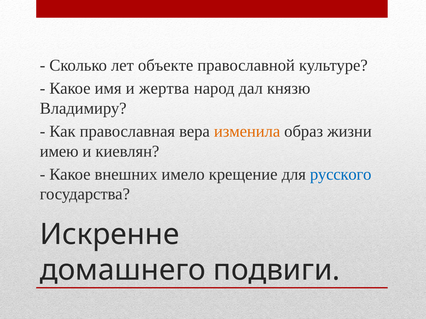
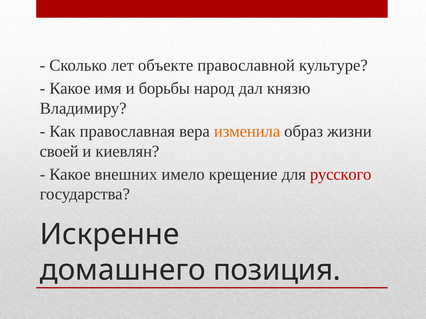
жертва: жертва -> борьбы (164, 89)
имею: имею -> своей (59, 151)
русского colour: blue -> red (341, 175)
подвиги: подвиги -> позиция (277, 270)
